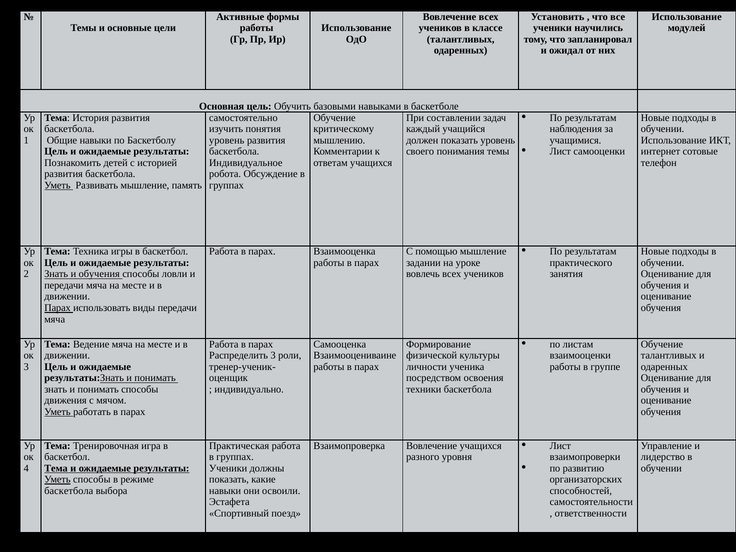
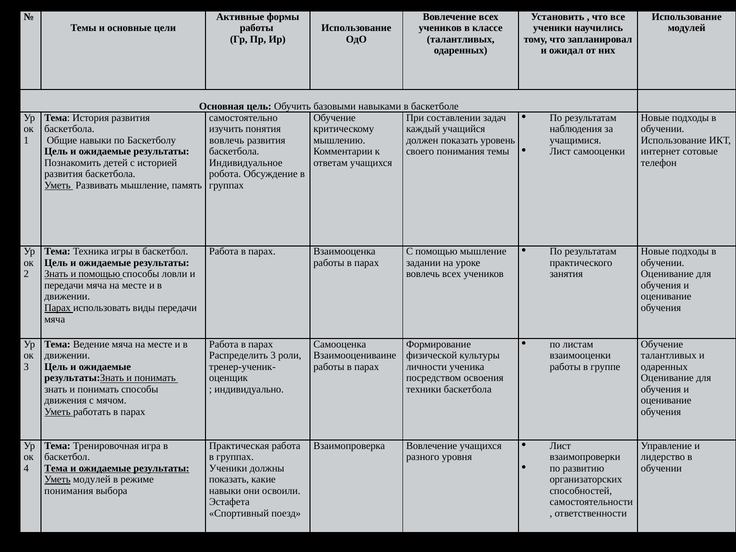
уровень: уровень -> вовлечь (227, 140)
и обучения: обучения -> помощью (99, 274)
Уметь способы: способы -> модулей (92, 479)
баскетбола: баскетбола -> понимания (69, 491)
